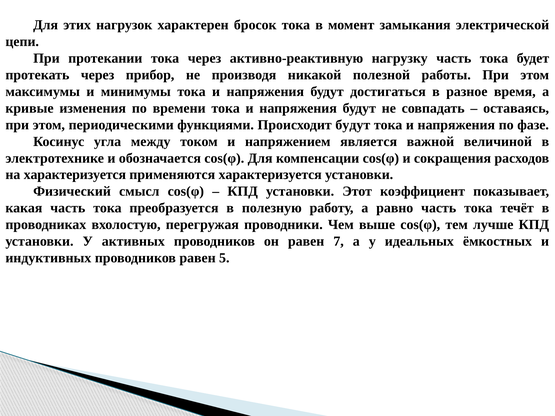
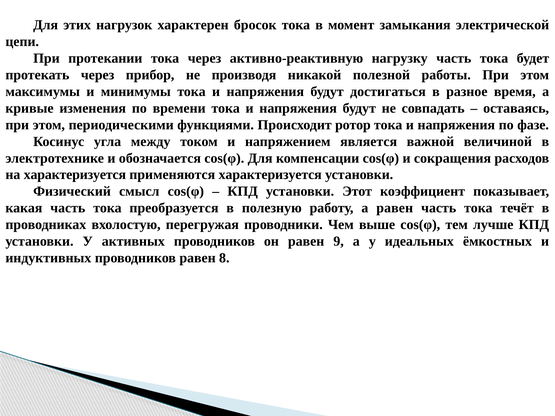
Происходит будут: будут -> ротор (353, 125)
а равно: равно -> равен (395, 208)
7: 7 -> 9 (339, 241)
5: 5 -> 8 (224, 258)
